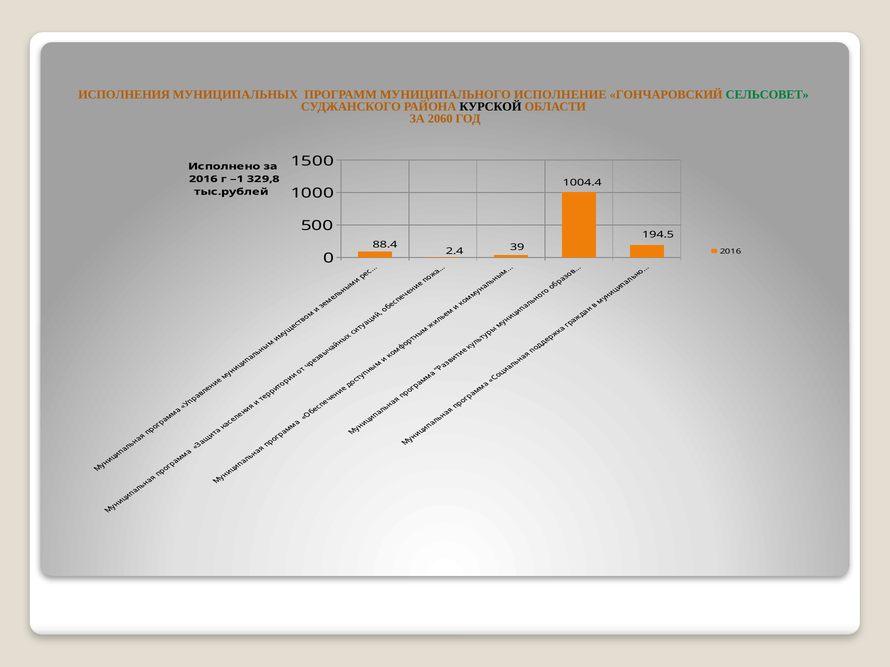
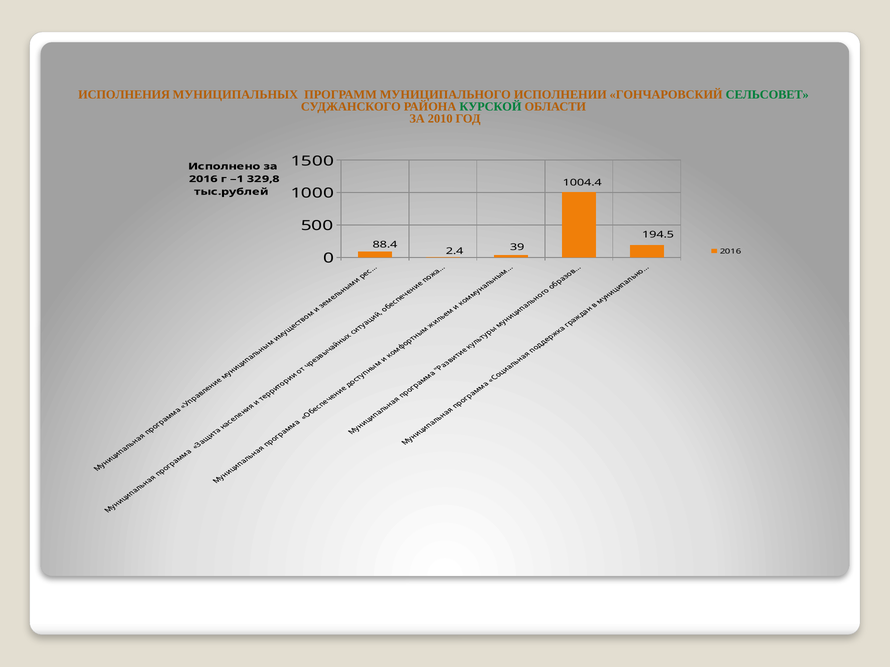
ИСПОЛНЕНИЕ: ИСПОЛНЕНИЕ -> ИСПОЛНЕНИИ (560, 95)
КУРСКОЙ colour: black -> green (490, 107)
2060: 2060 -> 2010 (440, 119)
